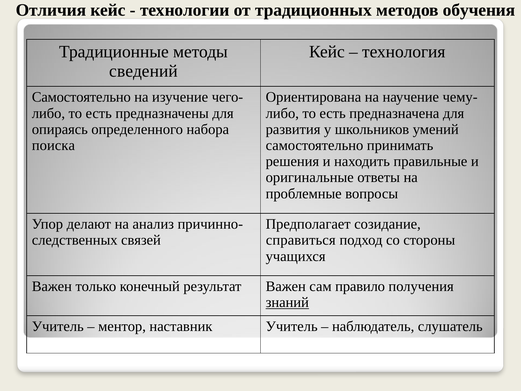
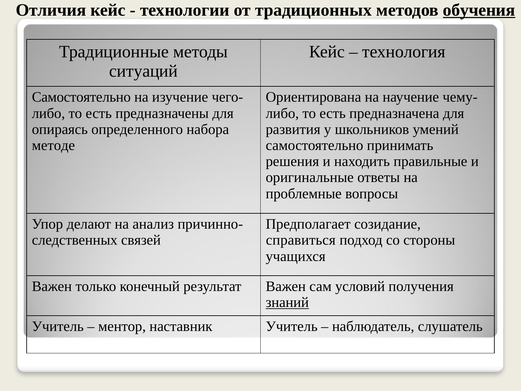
обучения underline: none -> present (479, 10)
сведений: сведений -> ситуаций (144, 71)
поиска: поиска -> методе (53, 145)
правило: правило -> условий (360, 286)
